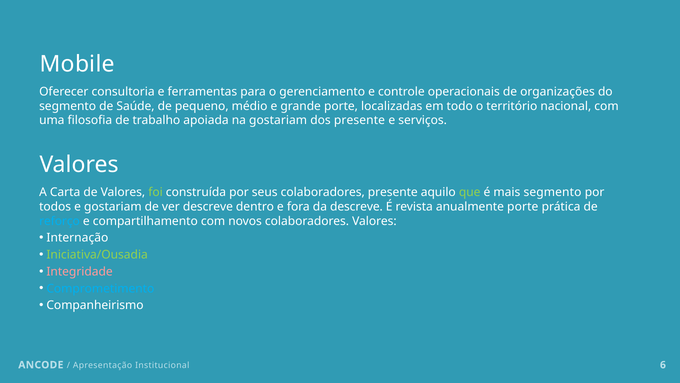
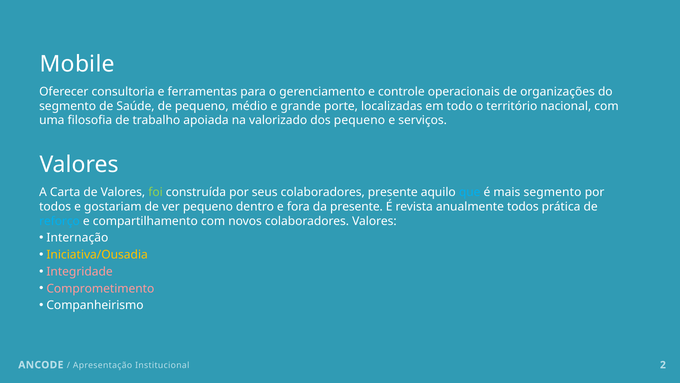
na gostariam: gostariam -> valorizado (278, 120)
dos presente: presente -> pequeno (359, 120)
que colour: light green -> light blue (470, 192)
ver descreve: descreve -> pequeno (208, 206)
da descreve: descreve -> presente (356, 206)
anualmente porte: porte -> todos (523, 206)
Iniciativa/Ousadia colour: light green -> yellow (97, 255)
Comprometimento colour: light blue -> pink (100, 288)
6: 6 -> 2 (663, 364)
